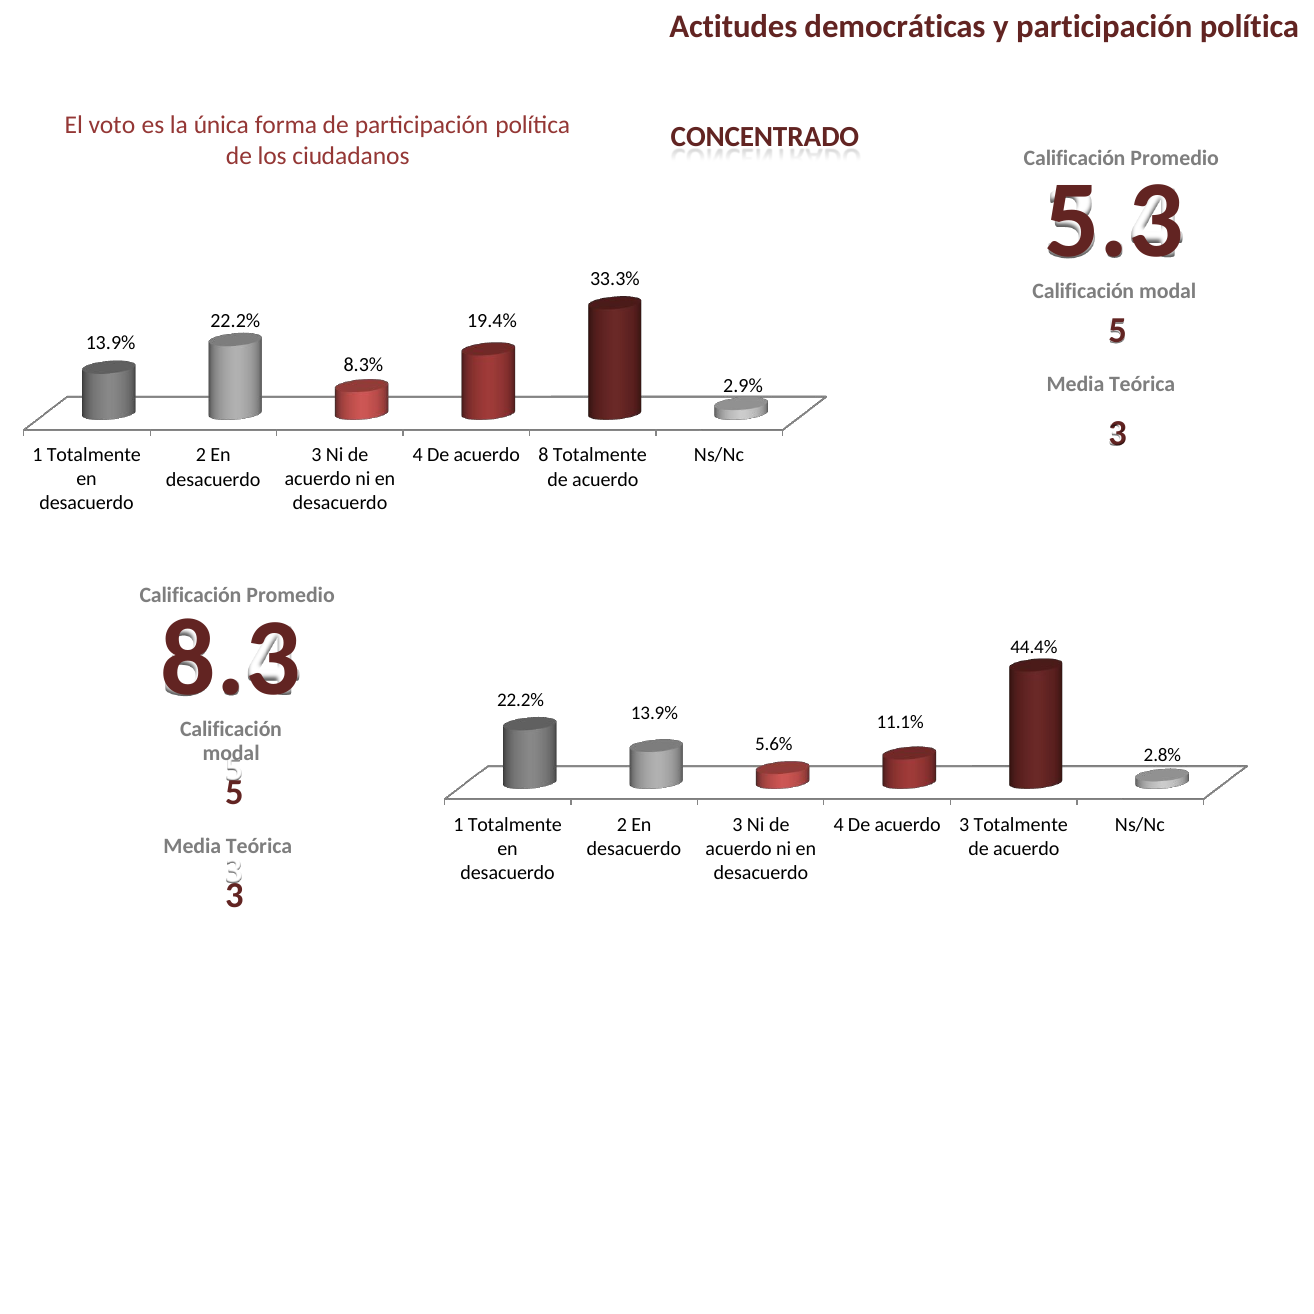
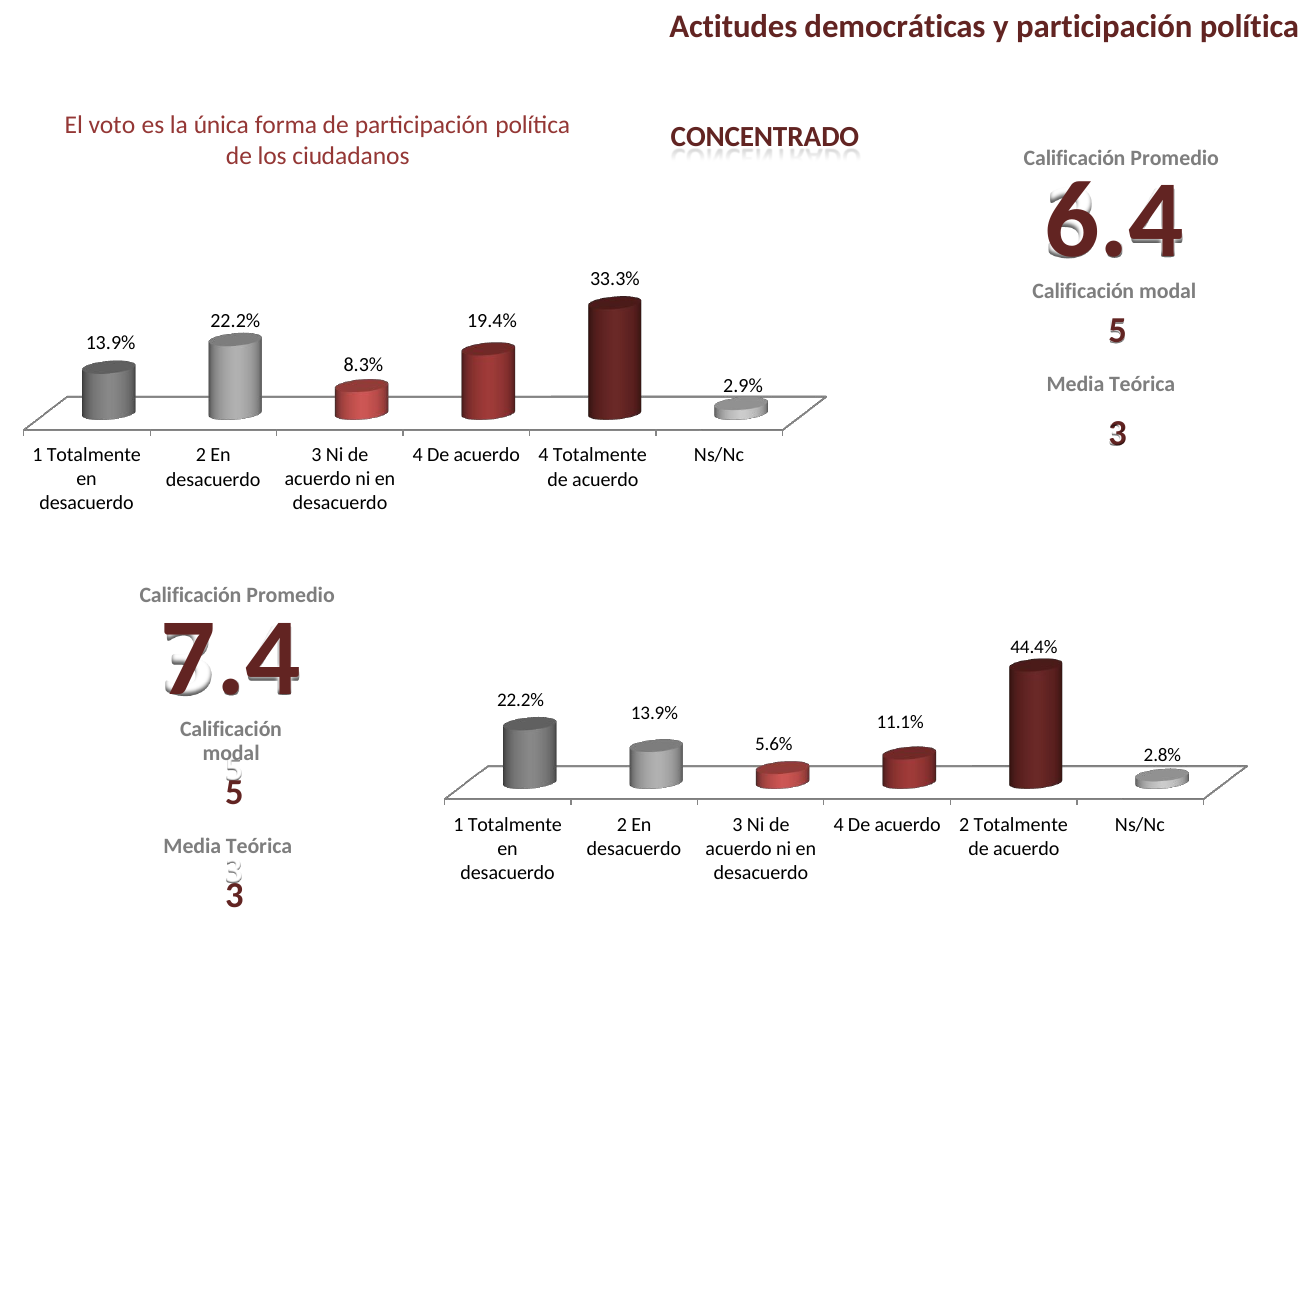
5.3: 5.3 -> 6.4 (1114, 221)
acuerdo 8: 8 -> 4 (543, 455)
8.3: 8.3 -> 7.4 (231, 658)
acuerdo 3: 3 -> 2 (964, 824)
